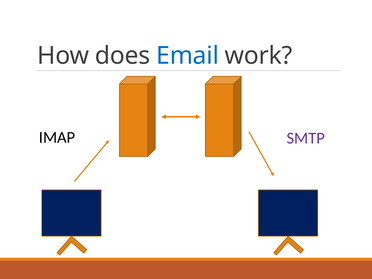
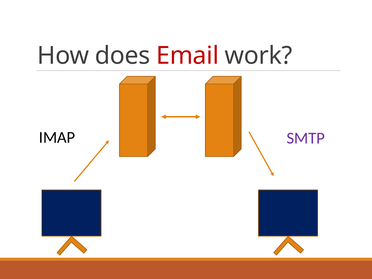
Email colour: blue -> red (188, 56)
